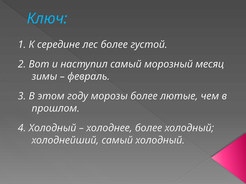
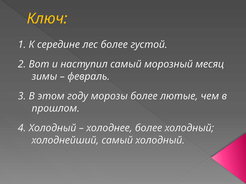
Ключ colour: light blue -> yellow (47, 19)
